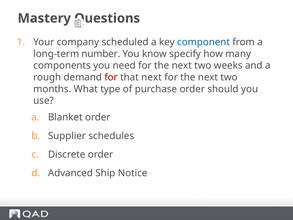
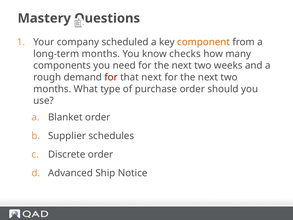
component colour: blue -> orange (204, 42)
long-term number: number -> months (101, 54)
specify: specify -> checks (185, 54)
